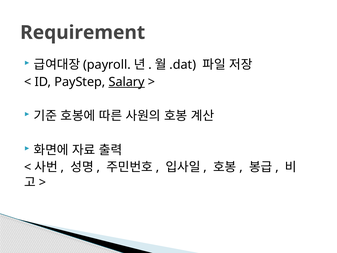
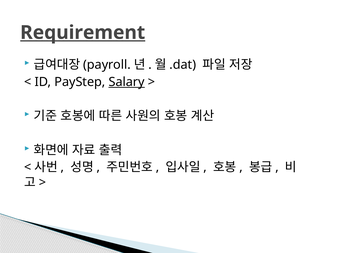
Requirement underline: none -> present (83, 33)
